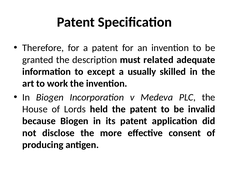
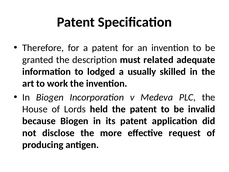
except: except -> lodged (101, 72)
consent: consent -> request (185, 133)
